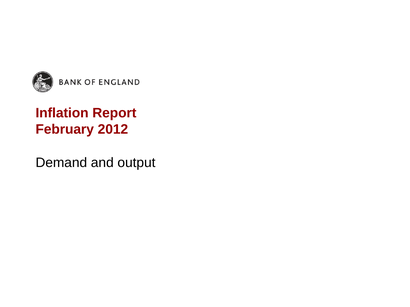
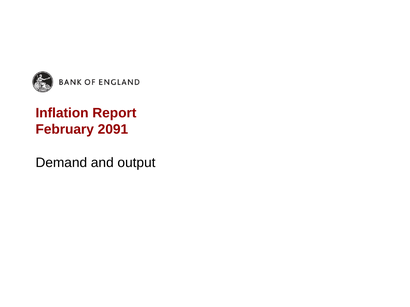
2012: 2012 -> 2091 (113, 129)
